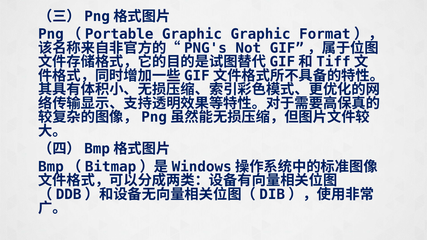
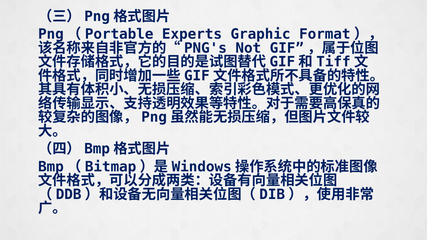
Png（Portable Graphic: Graphic -> Experts (192, 34)
